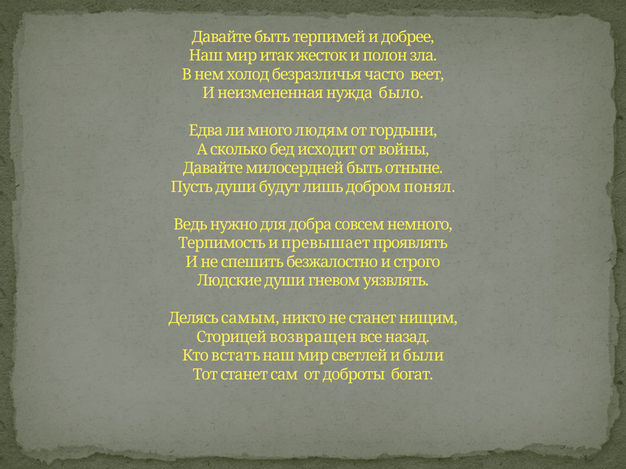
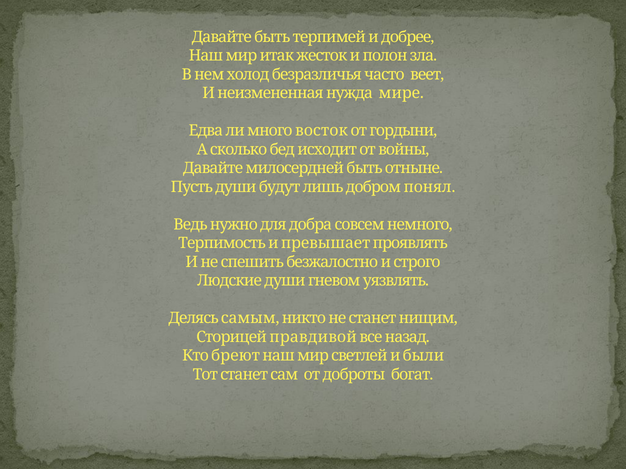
было: было -> мире (401, 93)
людям: людям -> восток (321, 131)
возвращен: возвращен -> правдивой (313, 337)
встать: встать -> бреют (236, 356)
